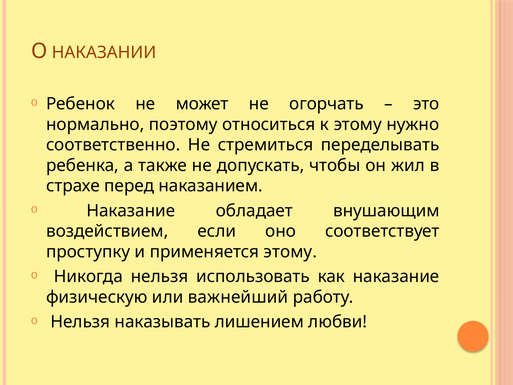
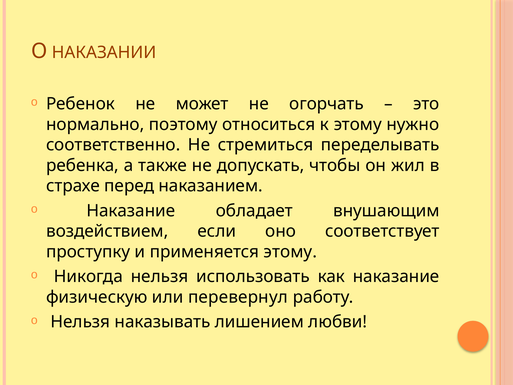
важнейший: важнейший -> перевернул (238, 297)
